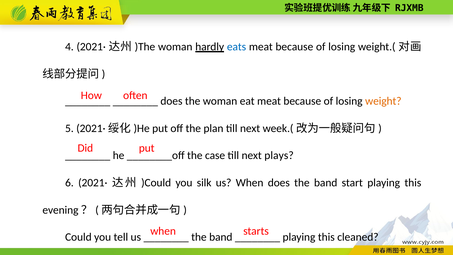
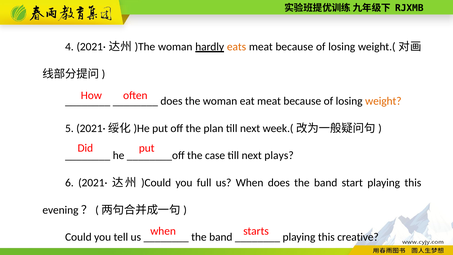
eats colour: blue -> orange (237, 47)
silk: silk -> full (204, 183)
cleaned: cleaned -> creative (358, 237)
